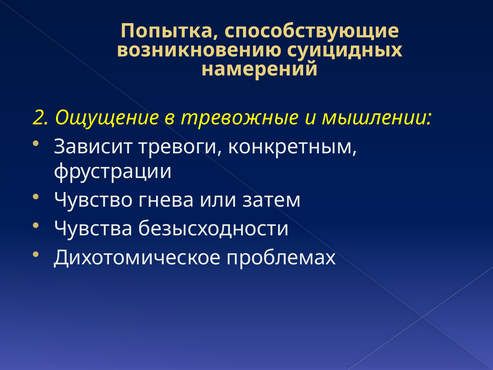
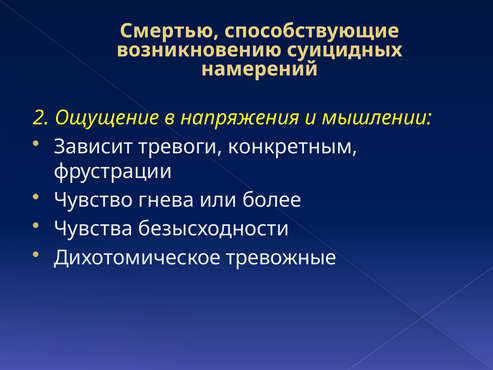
Попытка: Попытка -> Смертью (169, 31)
тревожные: тревожные -> напряжения (240, 118)
затем: затем -> более (272, 200)
проблемах: проблемах -> тревожные (281, 257)
